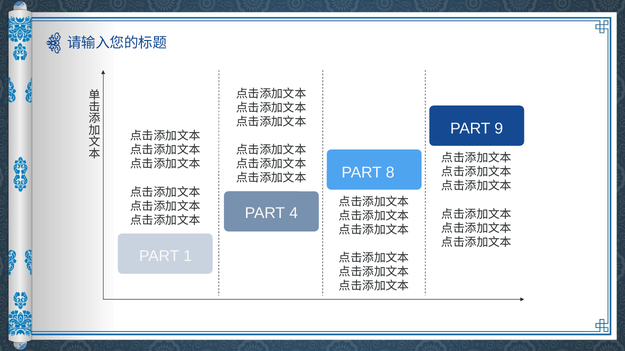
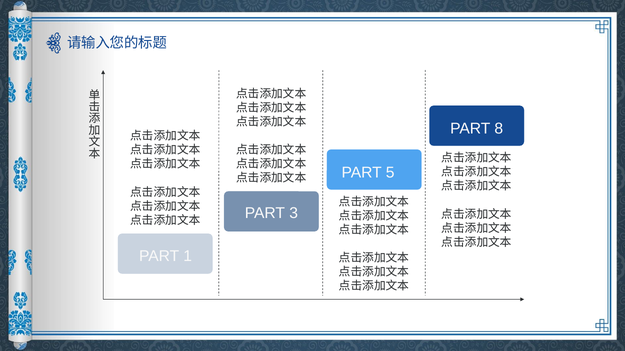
9: 9 -> 8 (499, 129)
8: 8 -> 5 (390, 173)
4: 4 -> 3 (294, 213)
